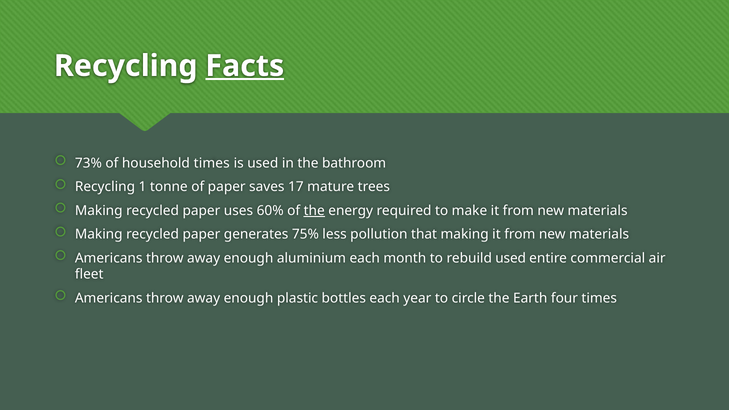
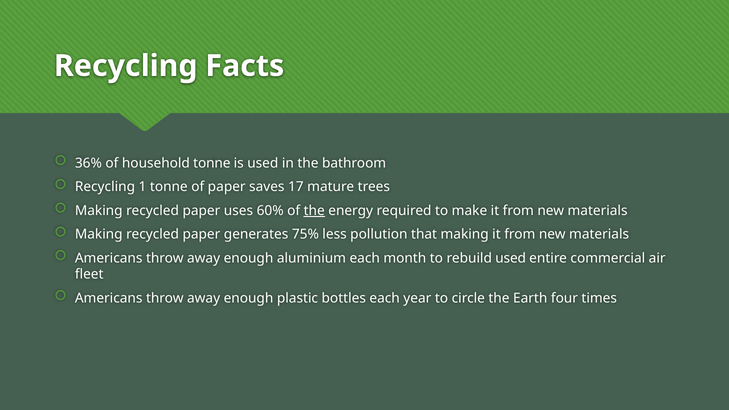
Facts underline: present -> none (245, 66)
73%: 73% -> 36% (88, 163)
household times: times -> tonne (212, 163)
